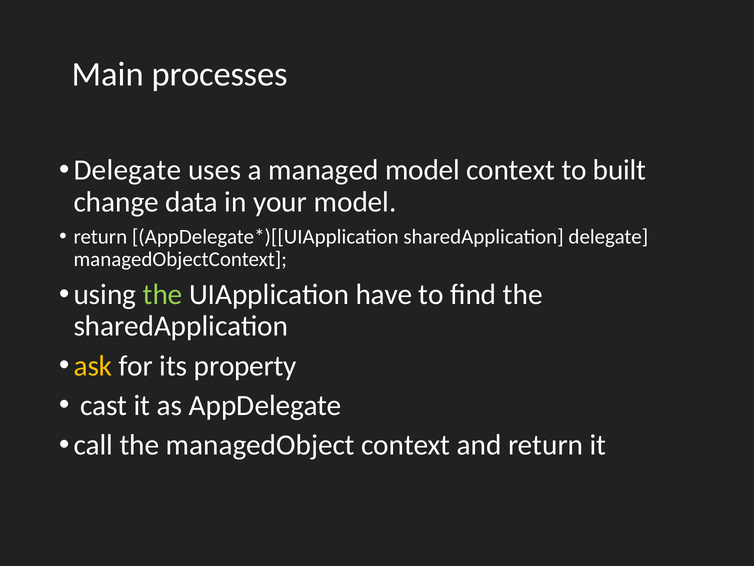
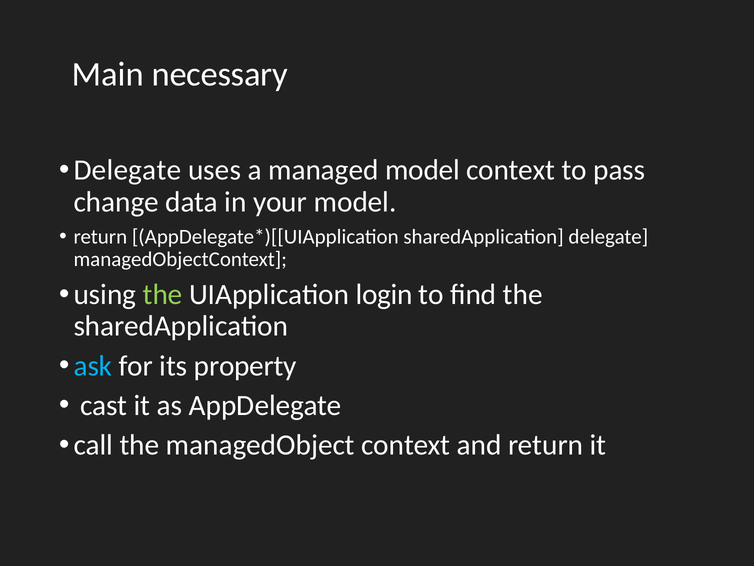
processes: processes -> necessary (220, 74)
built: built -> pass (619, 170)
have: have -> login (384, 294)
ask colour: yellow -> light blue (93, 366)
